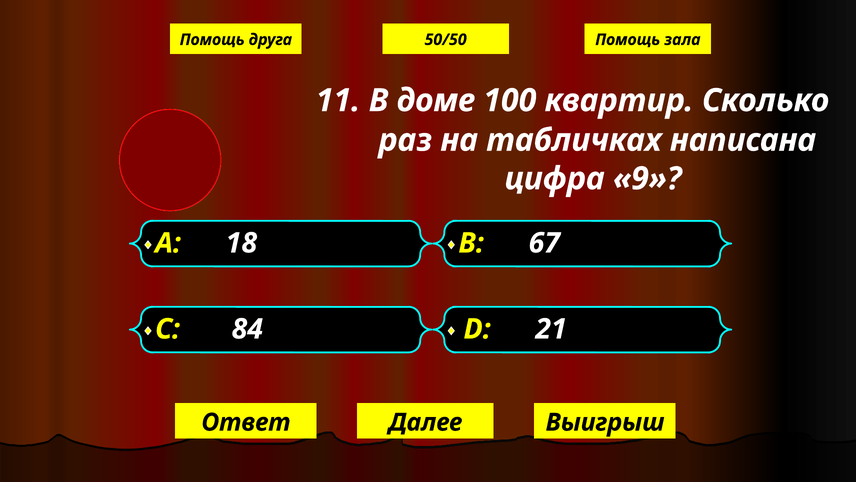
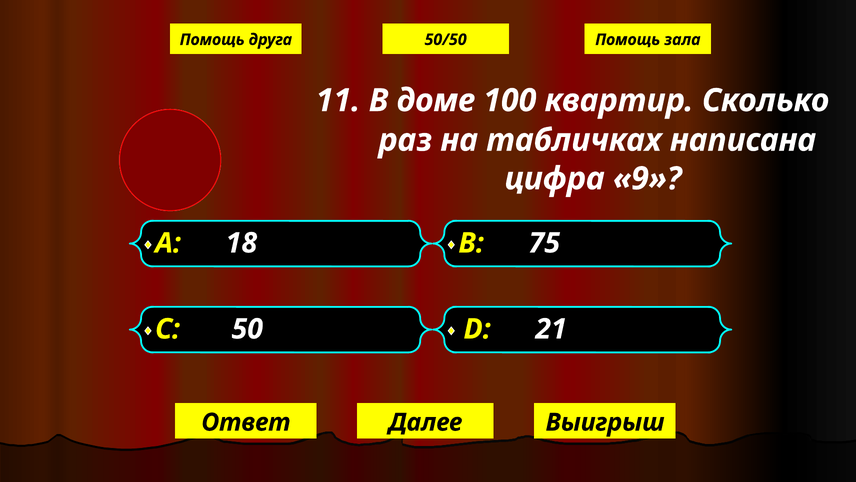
67: 67 -> 75 (544, 243)
84: 84 -> 50 (247, 329)
